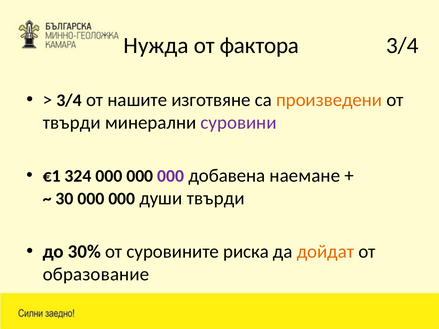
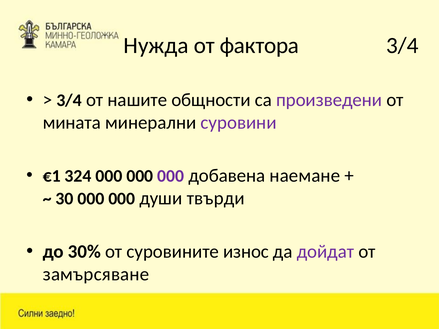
изготвяне: изготвяне -> общности (211, 100)
произведени colour: orange -> purple (329, 100)
твърди: твърди -> мината (72, 123)
риска: риска -> износ (246, 252)
дойдат colour: orange -> purple (325, 252)
образование: образование -> замърсяване (96, 274)
